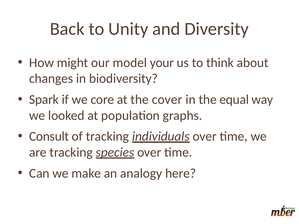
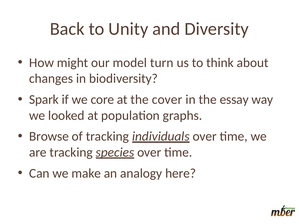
your: your -> turn (162, 63)
equal: equal -> essay (234, 100)
Consult: Consult -> Browse (49, 137)
